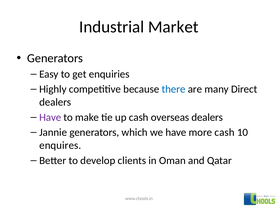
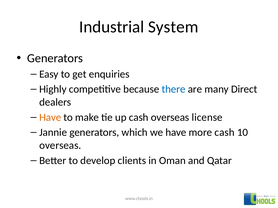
Market: Market -> System (173, 27)
Have colour: purple -> orange (50, 118)
overseas dealers: dealers -> license (207, 118)
enquires: enquires -> overseas (60, 146)
